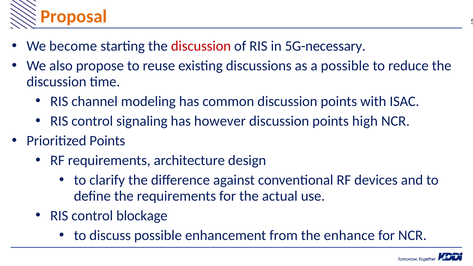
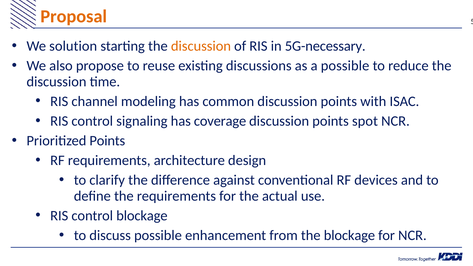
become: become -> solution (73, 46)
discussion colour: red -> orange (201, 46)
however: however -> coverage (220, 121)
high: high -> spot (365, 121)
the enhance: enhance -> blockage (349, 235)
